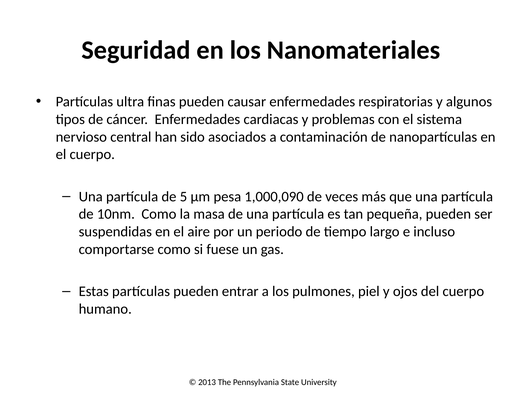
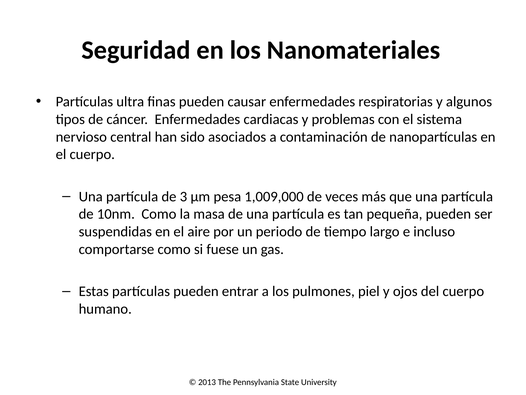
5: 5 -> 3 (183, 196)
1,000,090: 1,000,090 -> 1,009,000 (274, 196)
